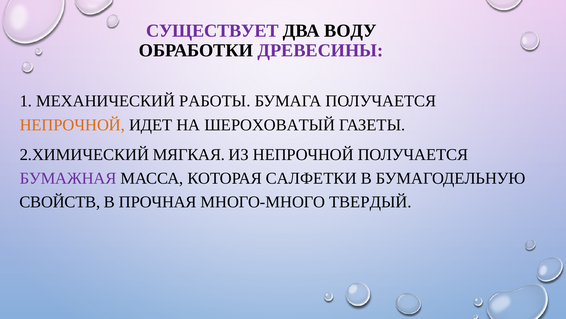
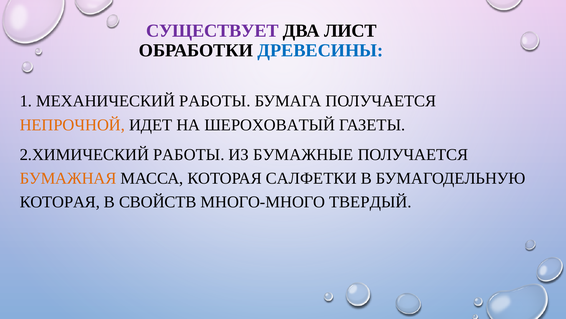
ВОДУ: ВОДУ -> ЛИСТ (350, 31)
ДРЕВЕСИНЫ colour: purple -> blue (320, 50)
2.ХИМИЧЕСКИЙ МЯГКАЯ: МЯГКАЯ -> РАБОТЫ (189, 154)
ИЗ НЕПРОЧНОЙ: НЕПРОЧНОЙ -> БУМАЖНЫЕ (303, 154)
БУМАЖНАЯ colour: purple -> orange (68, 178)
СВОЙСТВ: СВОЙСТВ -> КОТОРАЯ (60, 202)
ПРОЧНАЯ: ПРОЧНАЯ -> СВОЙСТВ (158, 202)
